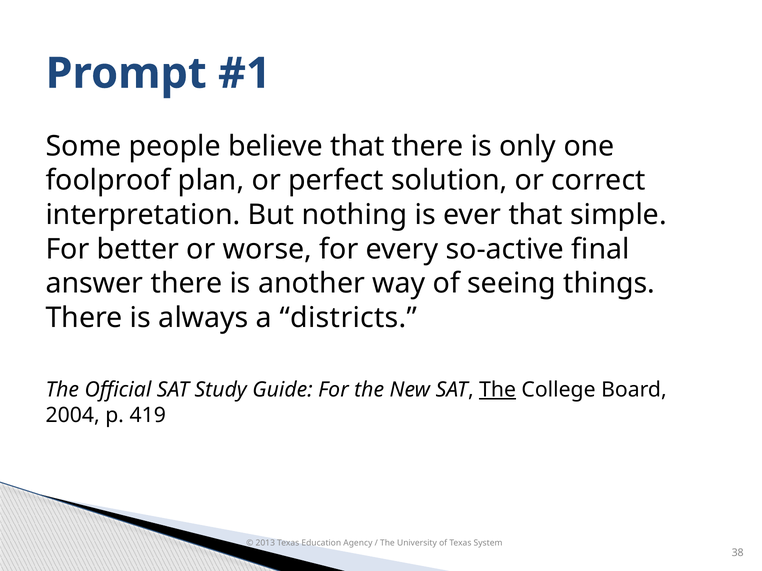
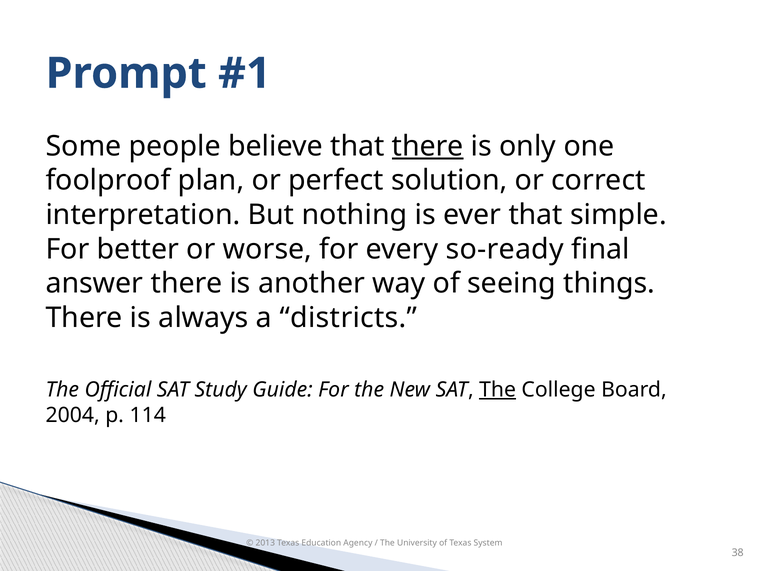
there underline: none -> present (428, 146)
so-active: so-active -> so-ready (505, 249)
419: 419 -> 114 (148, 416)
